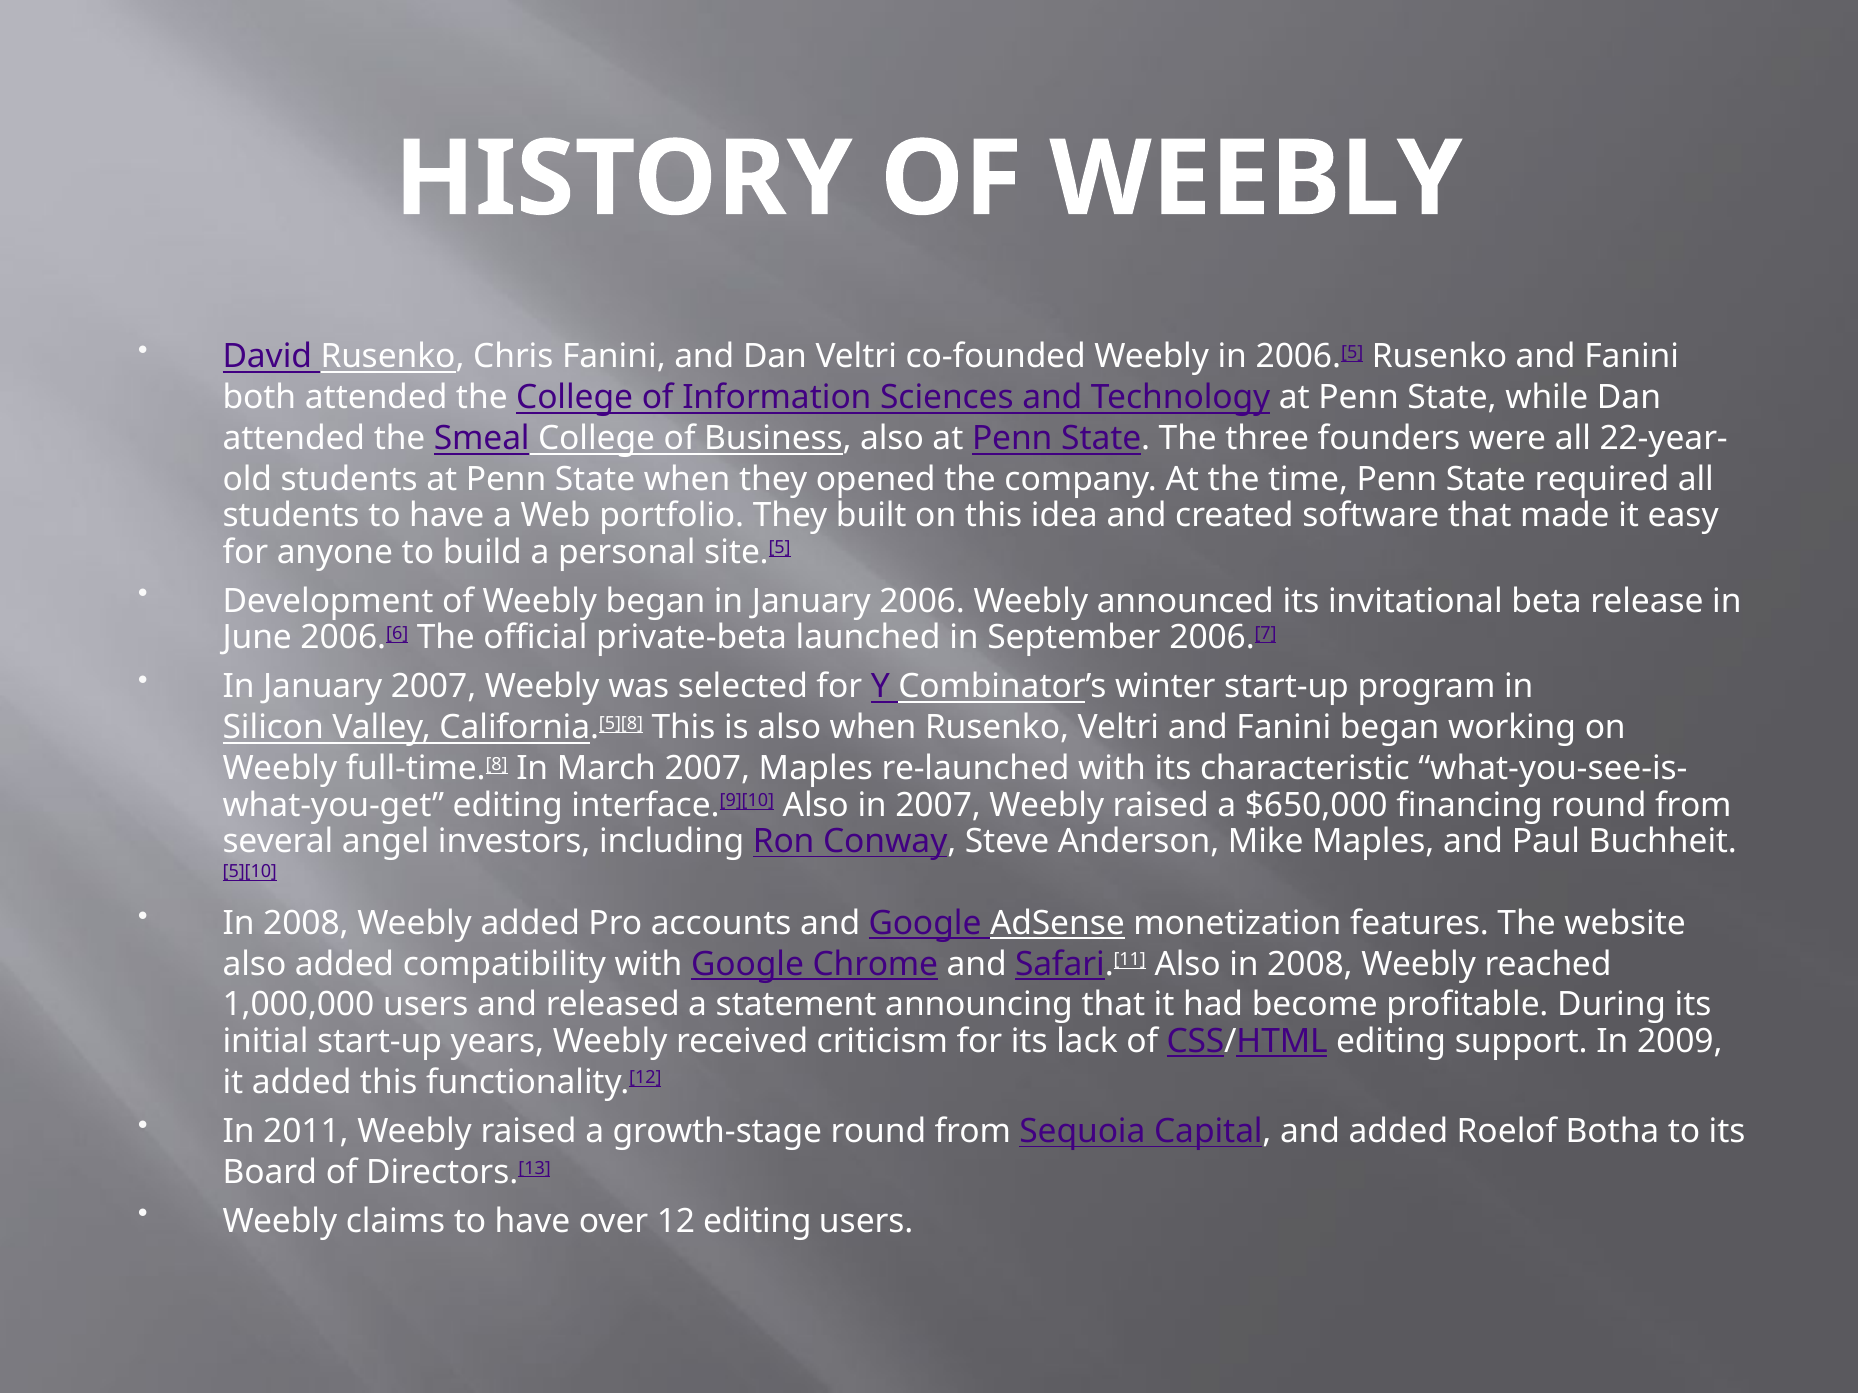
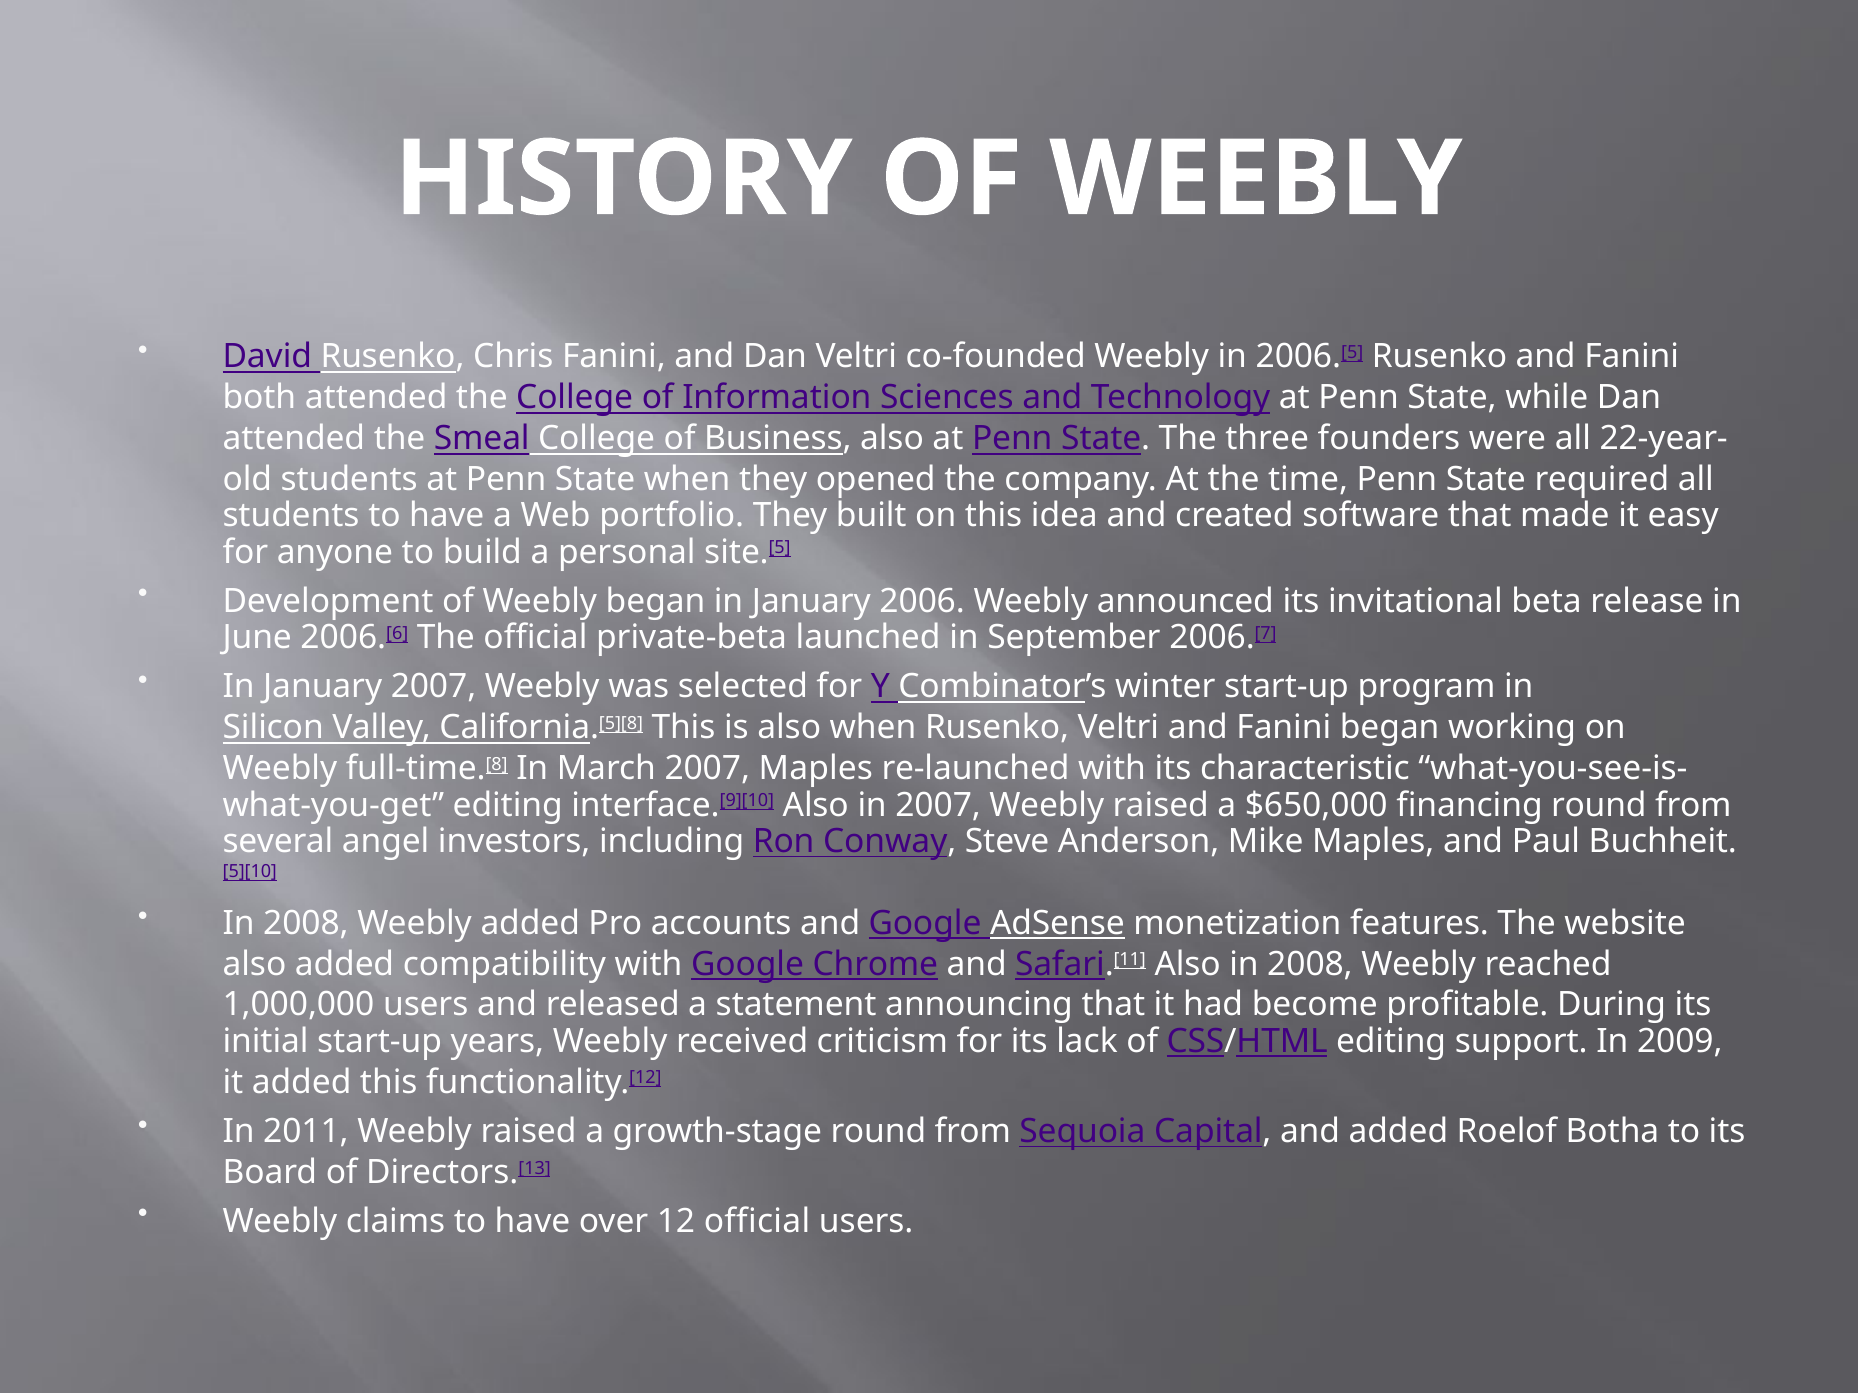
12 editing: editing -> official (757, 1222)
